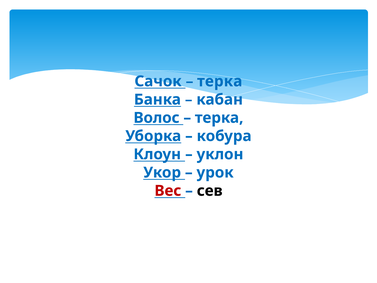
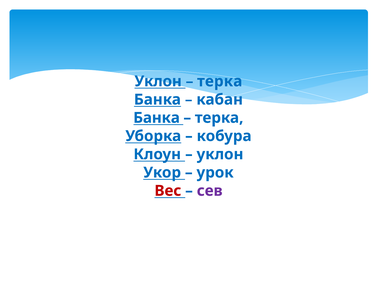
Сачок: Сачок -> Уклон (158, 81)
Волос: Волос -> Банка (157, 118)
сев colour: black -> purple (210, 191)
